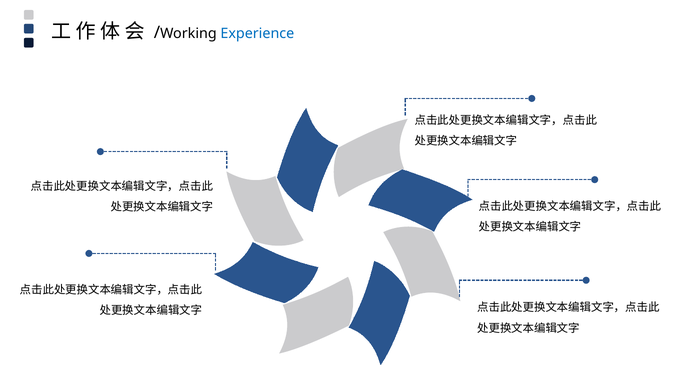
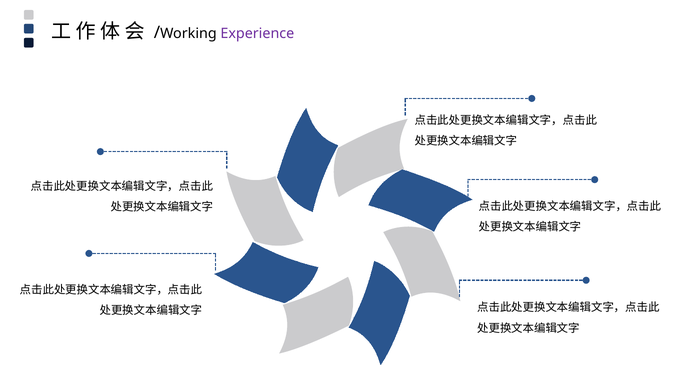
Experience colour: blue -> purple (257, 33)
